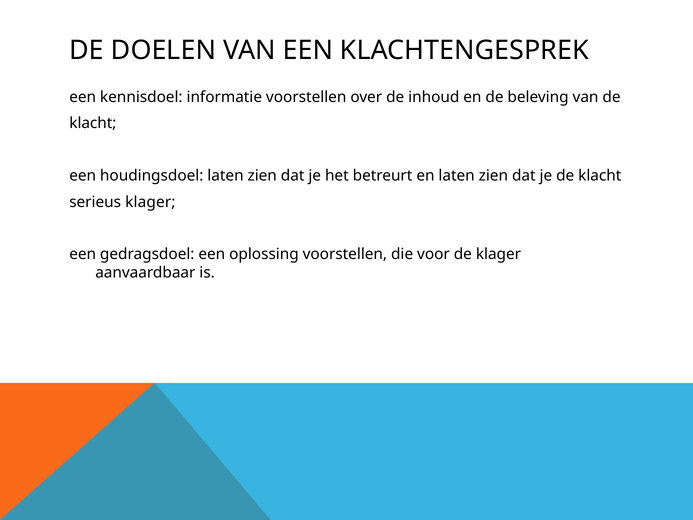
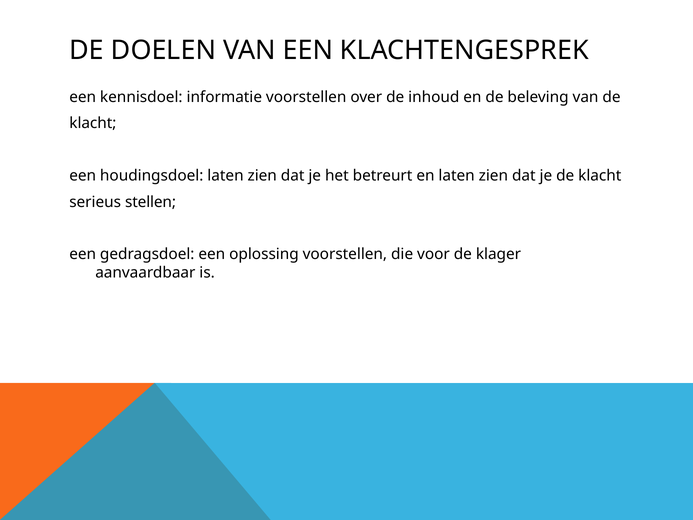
serieus klager: klager -> stellen (151, 202)
